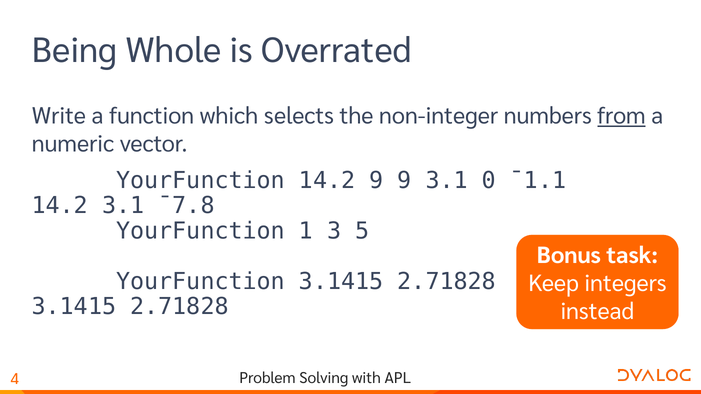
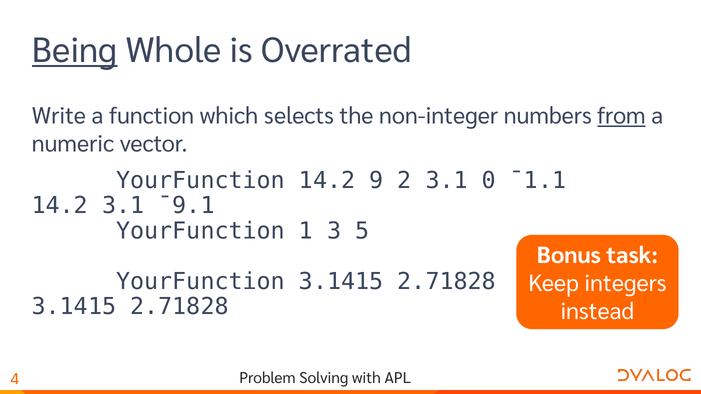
Being underline: none -> present (75, 51)
9 9: 9 -> 2 (404, 181)
¯7.8: ¯7.8 -> ¯9.1 (186, 206)
